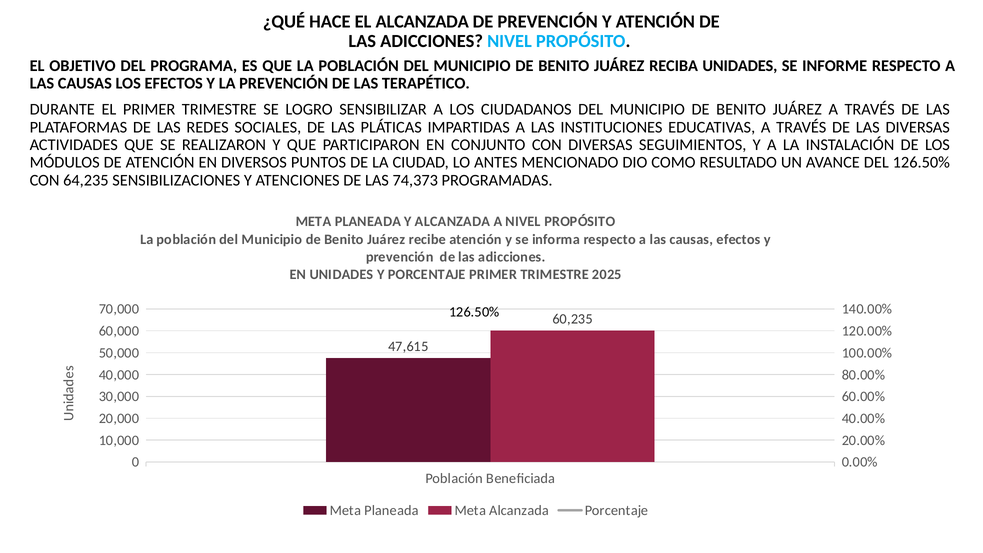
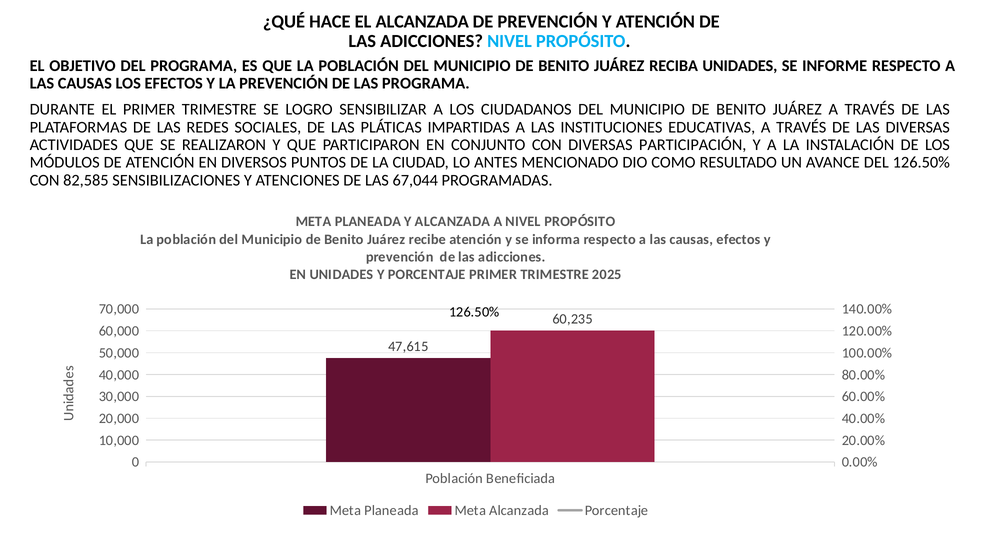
LAS TERAPÉTICO: TERAPÉTICO -> PROGRAMA (426, 83)
SEGUIMIENTOS: SEGUIMIENTOS -> PARTICIPACIÓN (693, 145)
64,235: 64,235 -> 82,585 (86, 180)
74,373: 74,373 -> 67,044 (415, 180)
